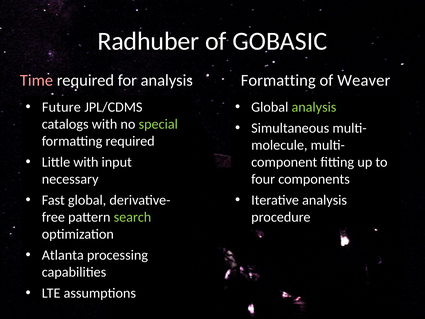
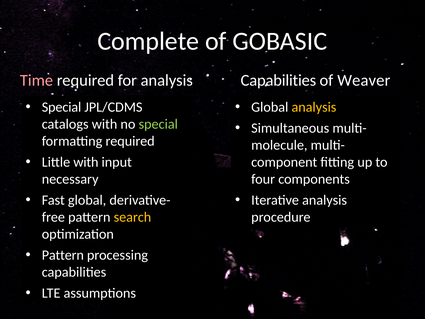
Radhuber: Radhuber -> Complete (148, 41)
analysis Formatting: Formatting -> Capabilities (278, 80)
Future: Future -> Special (62, 107)
analysis colour: light green -> yellow (314, 107)
search colour: light green -> yellow (132, 217)
Atlanta: Atlanta -> Pattern (63, 255)
